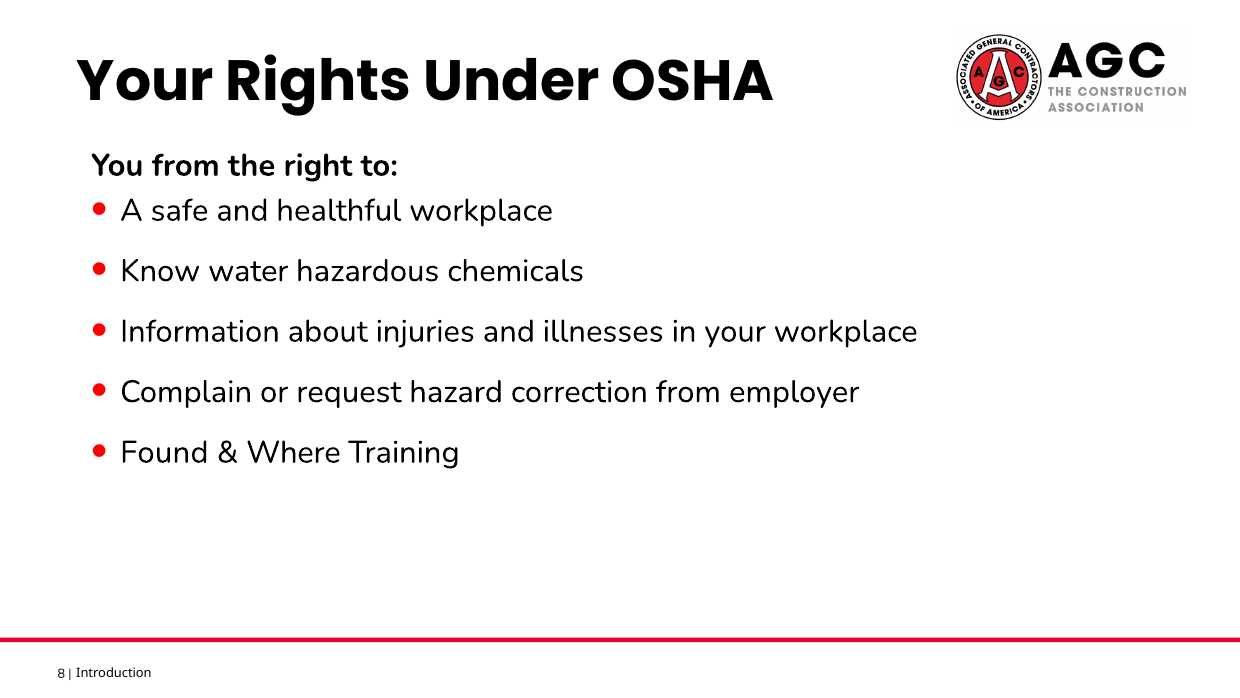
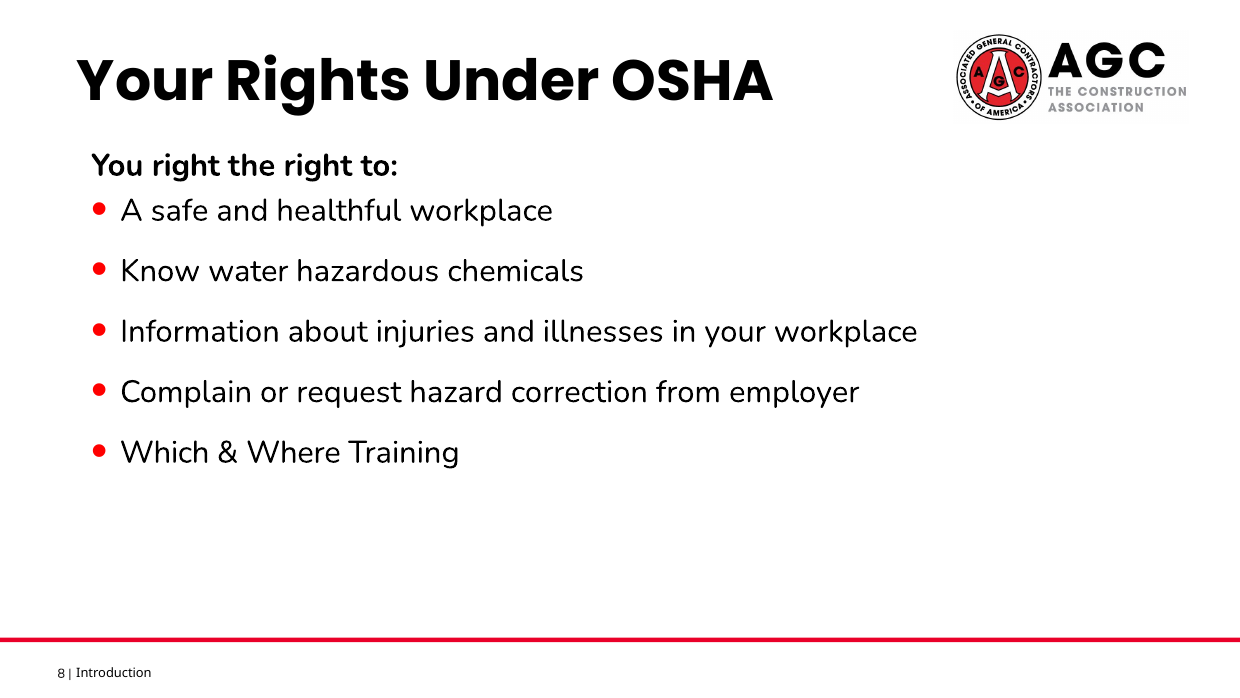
You from: from -> right (186, 165)
Found: Found -> Which (165, 452)
